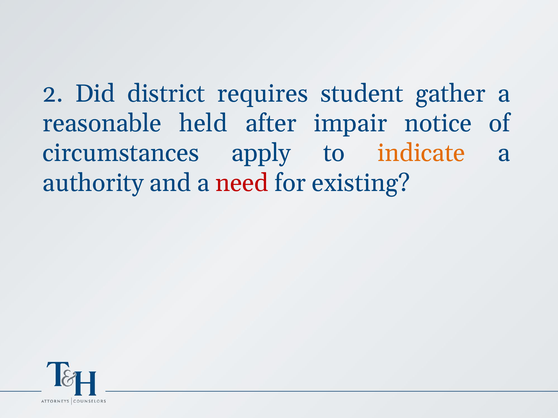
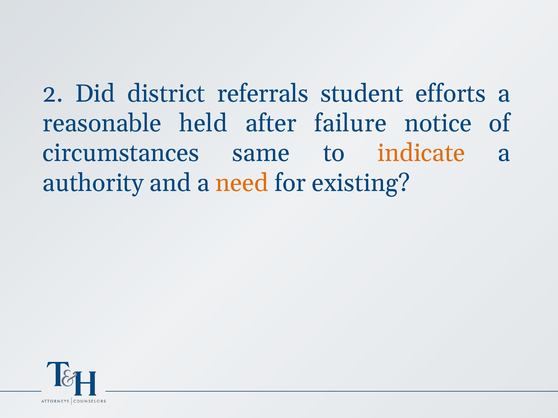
requires: requires -> referrals (263, 94)
gather: gather -> efforts (451, 94)
impair: impair -> failure (350, 124)
apply: apply -> same (261, 153)
need colour: red -> orange (242, 183)
